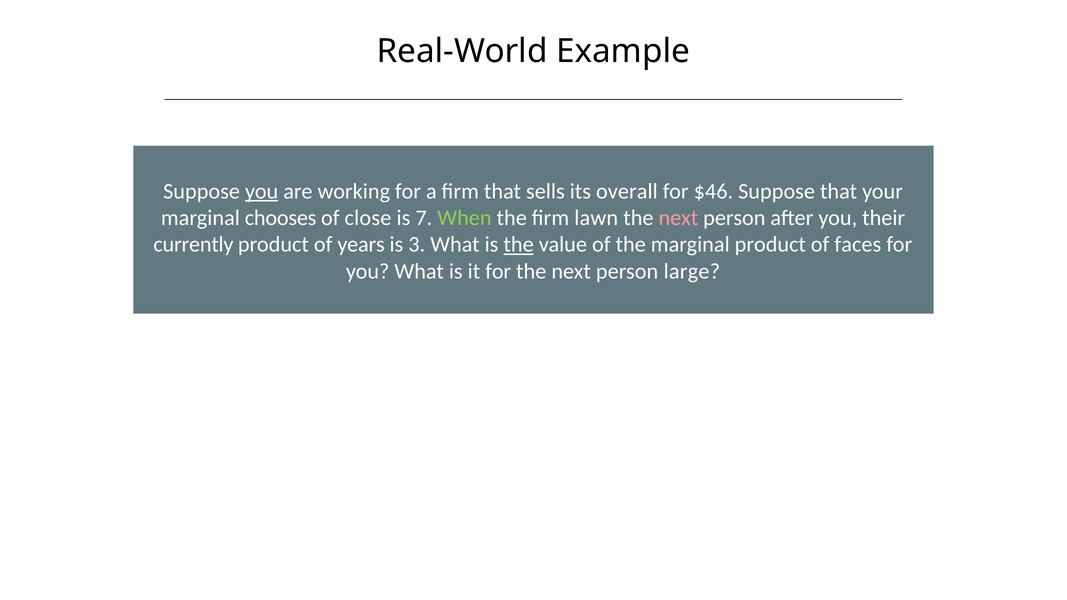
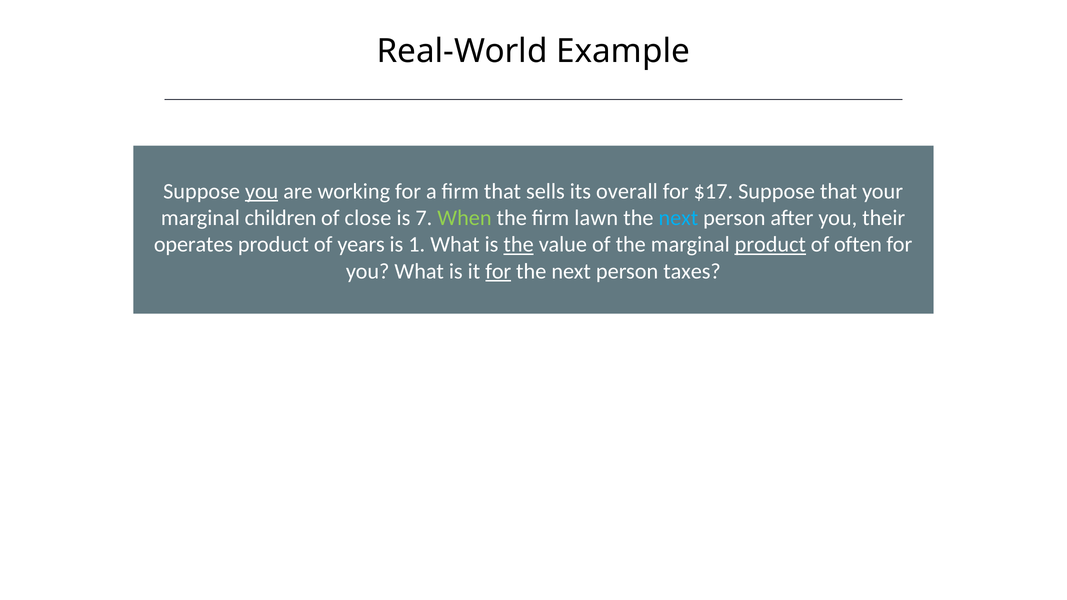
$46: $46 -> $17 (713, 191)
chooses: chooses -> children (281, 218)
next colour: pink -> light blue (678, 218)
currently: currently -> operates (193, 245)
3: 3 -> 1 (417, 245)
product underline: none -> present (770, 245)
faces: faces -> often (858, 245)
for underline: none -> present (498, 271)
large: large -> taxes (692, 271)
